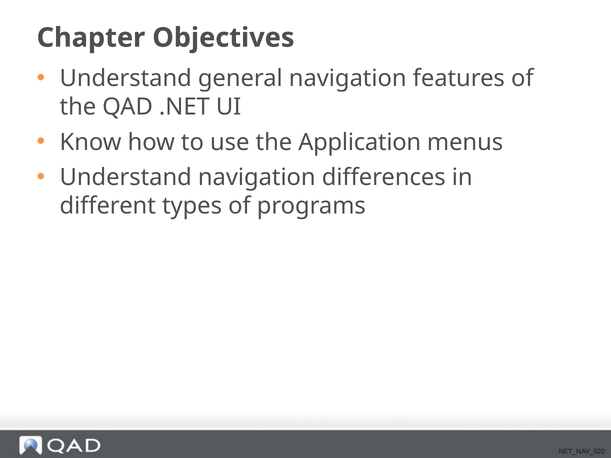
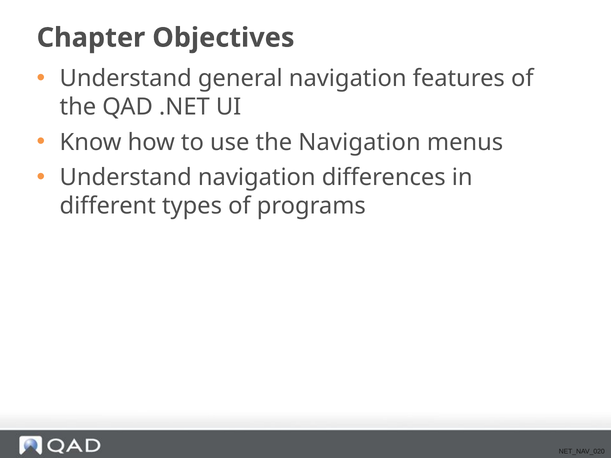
the Application: Application -> Navigation (360, 142)
